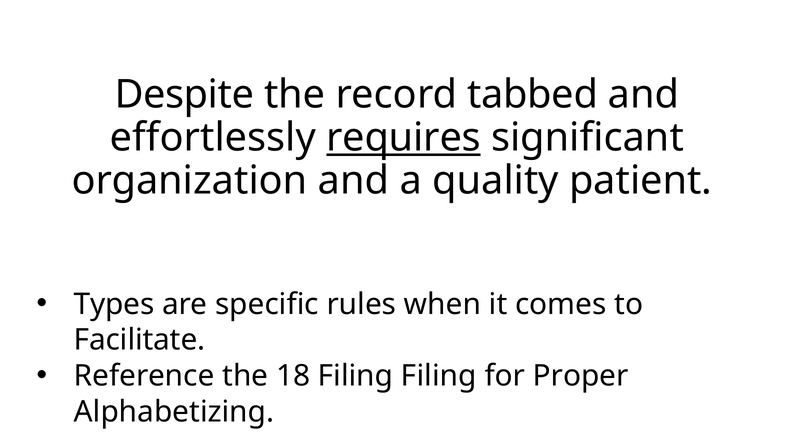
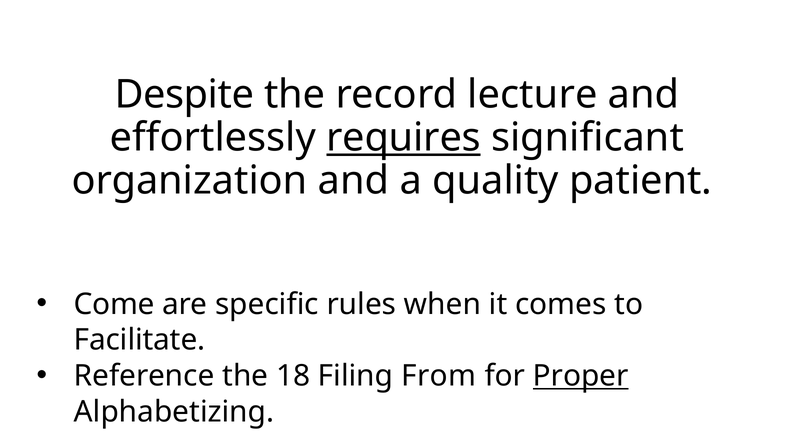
tabbed: tabbed -> lecture (532, 95)
Types: Types -> Come (114, 304)
Filing Filing: Filing -> From (439, 376)
Proper underline: none -> present (581, 376)
